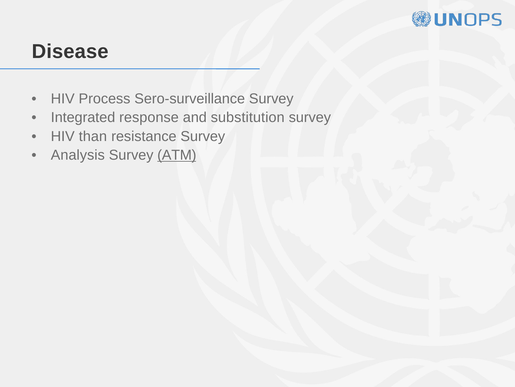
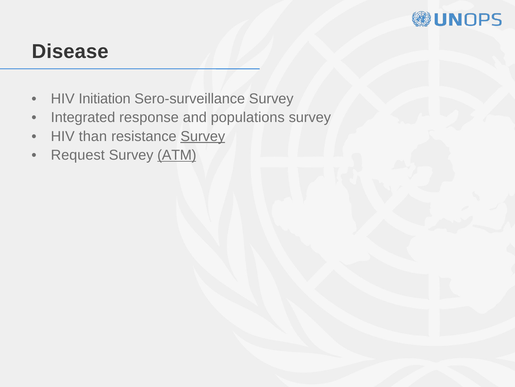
Process: Process -> Initiation (105, 98)
substitution: substitution -> populations (248, 117)
Survey underline: none -> present (203, 136)
Analysis: Analysis -> Request (78, 155)
